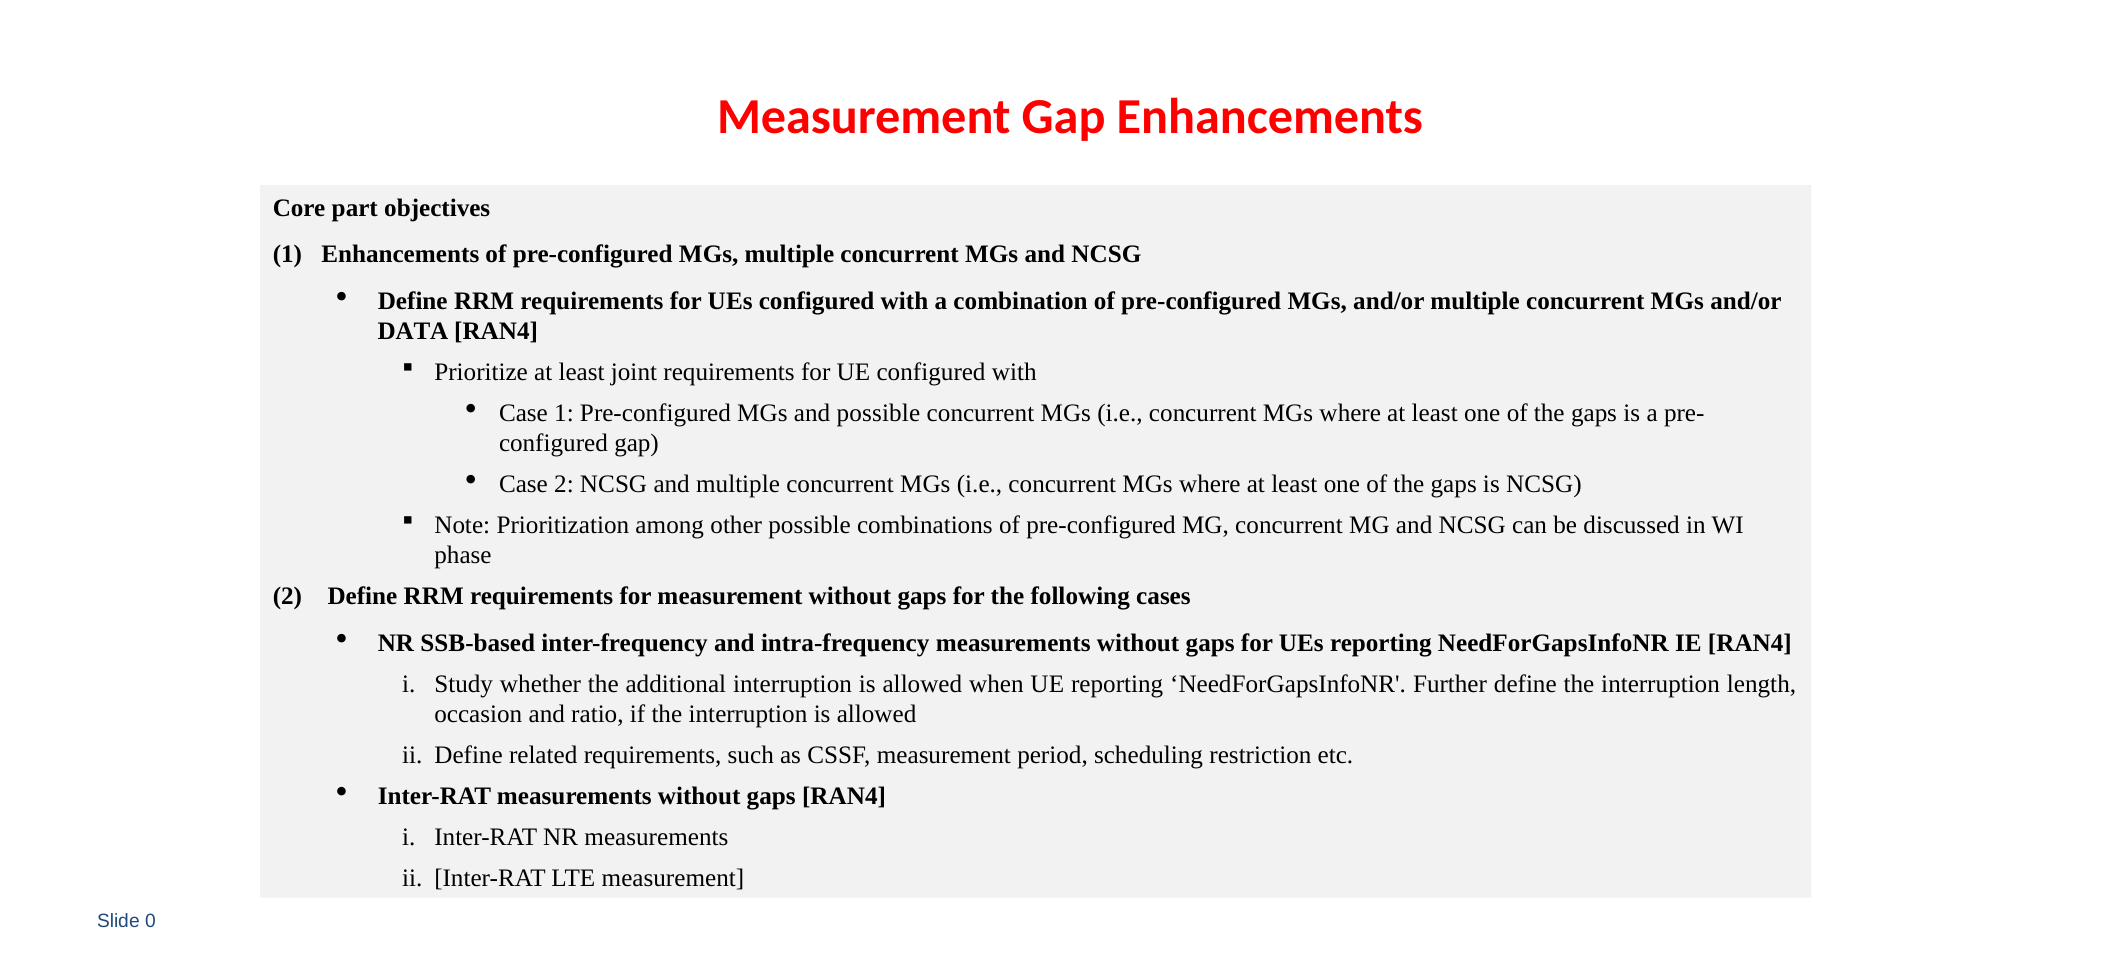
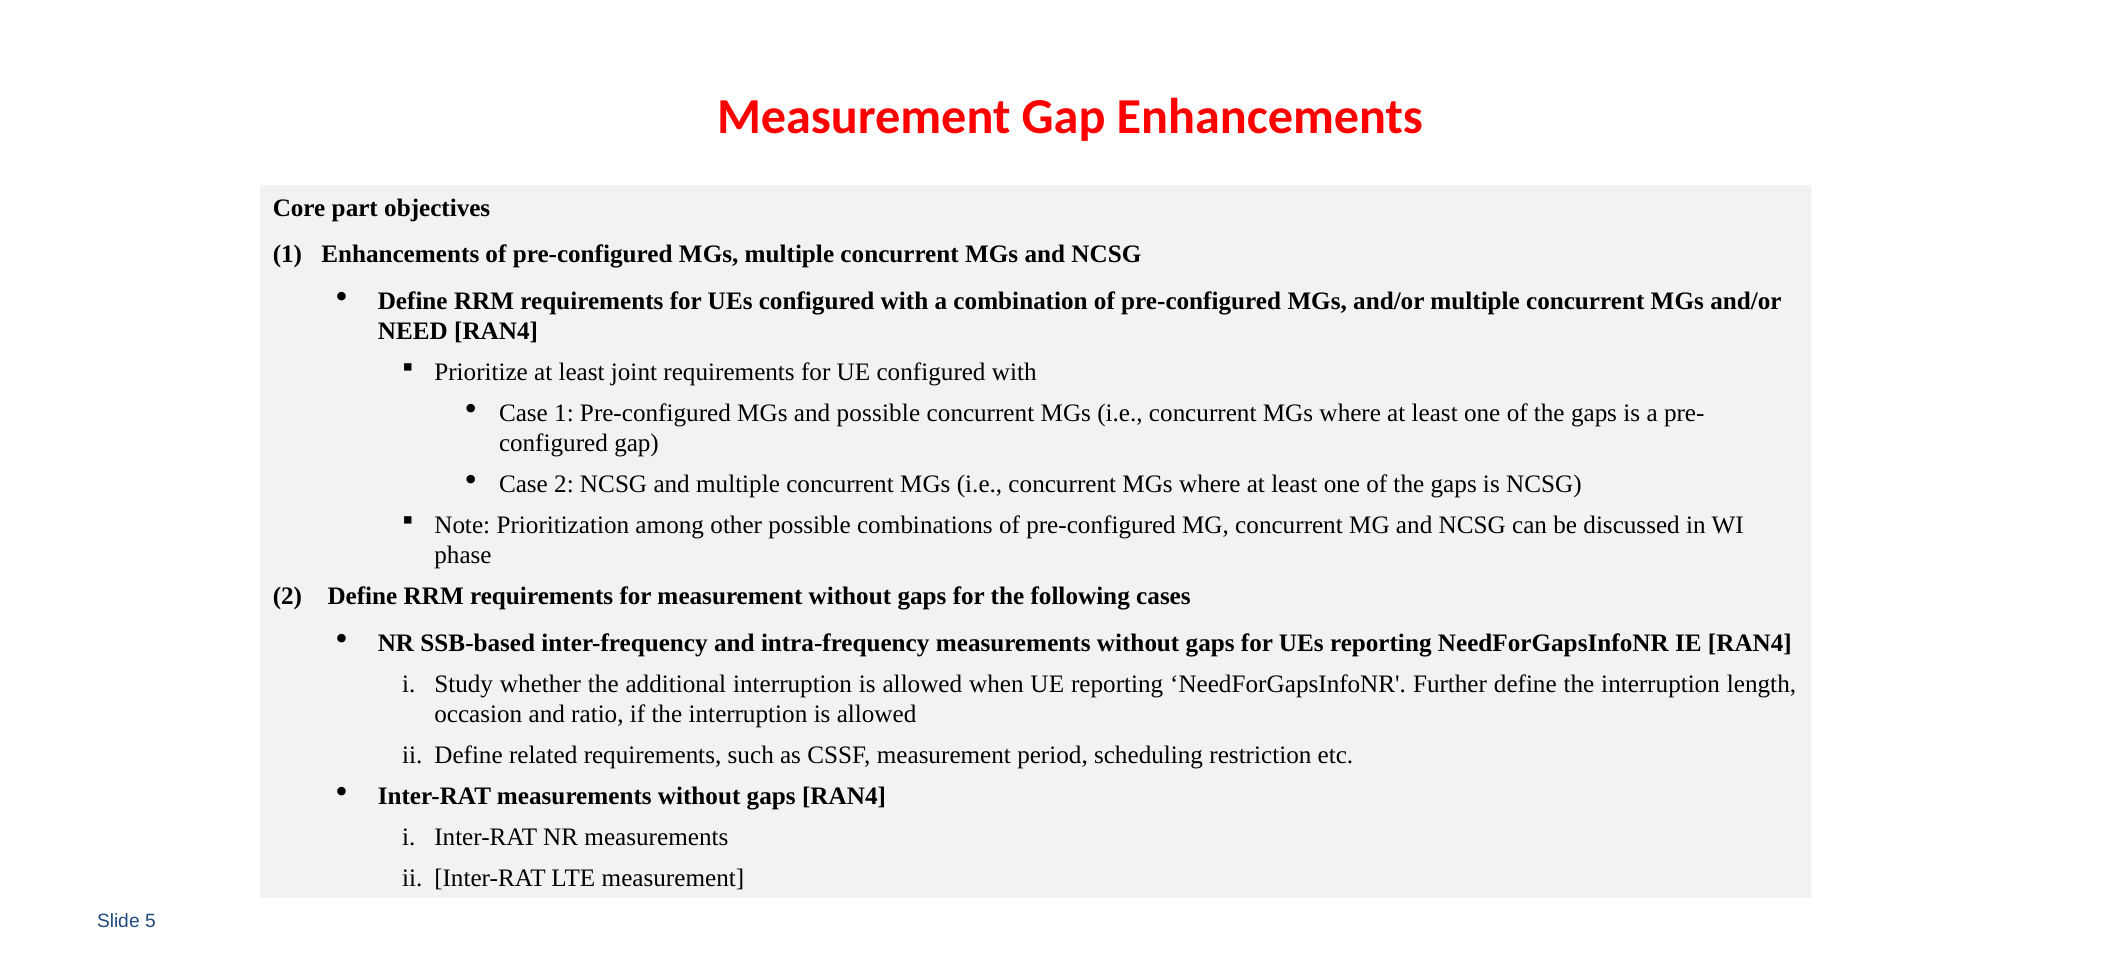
DATA: DATA -> NEED (413, 331)
0: 0 -> 5 (150, 921)
